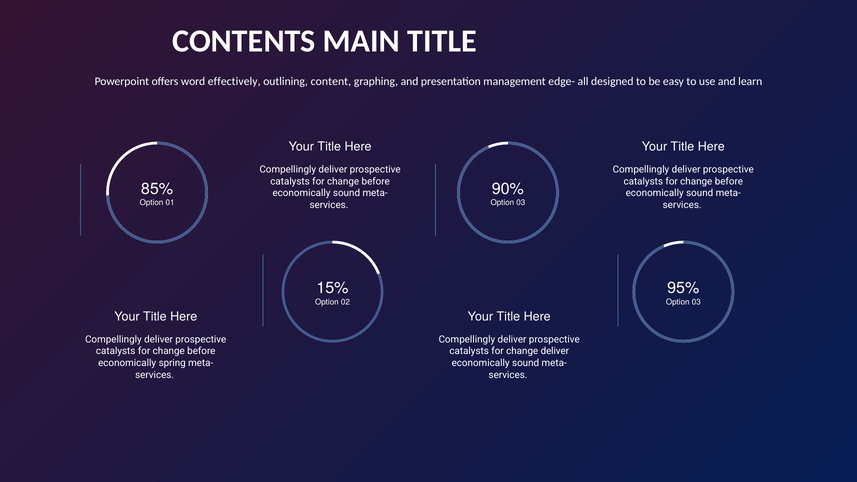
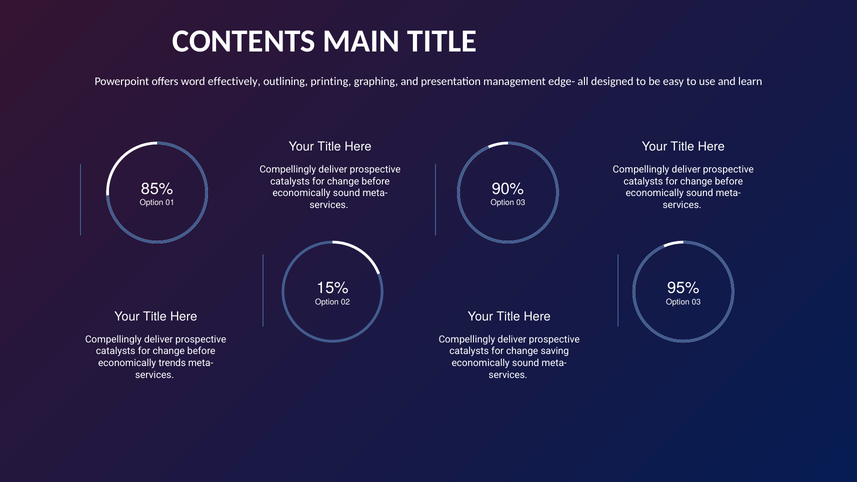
content: content -> printing (331, 81)
change deliver: deliver -> saving (555, 351)
spring: spring -> trends (172, 363)
